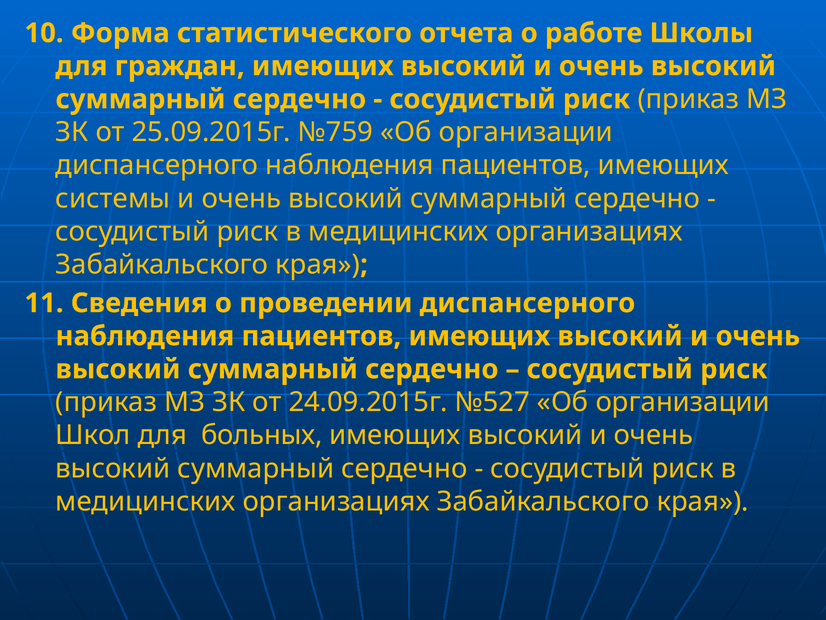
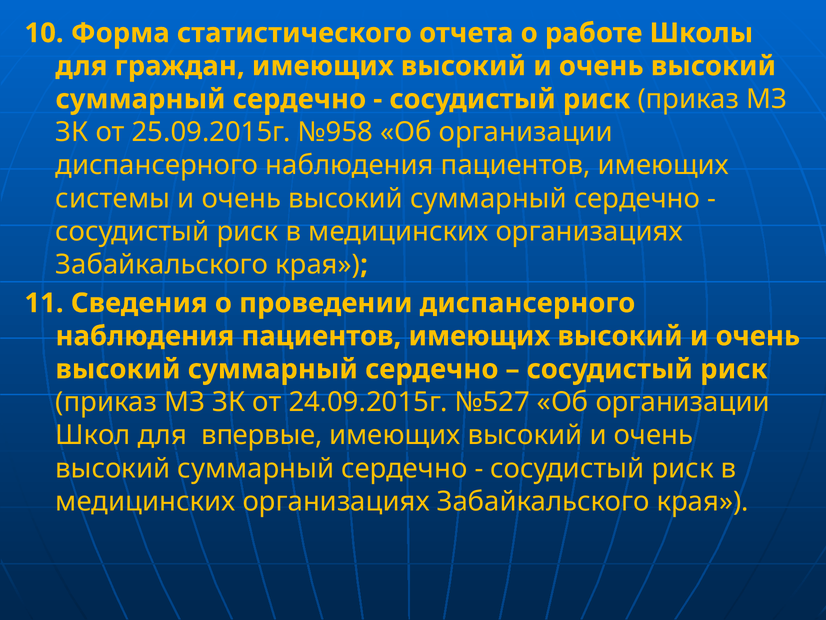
№759: №759 -> №958 (335, 132)
больных: больных -> впервые (262, 435)
